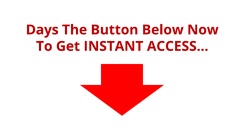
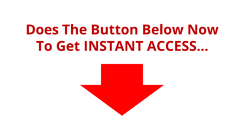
Days: Days -> Does (42, 30)
